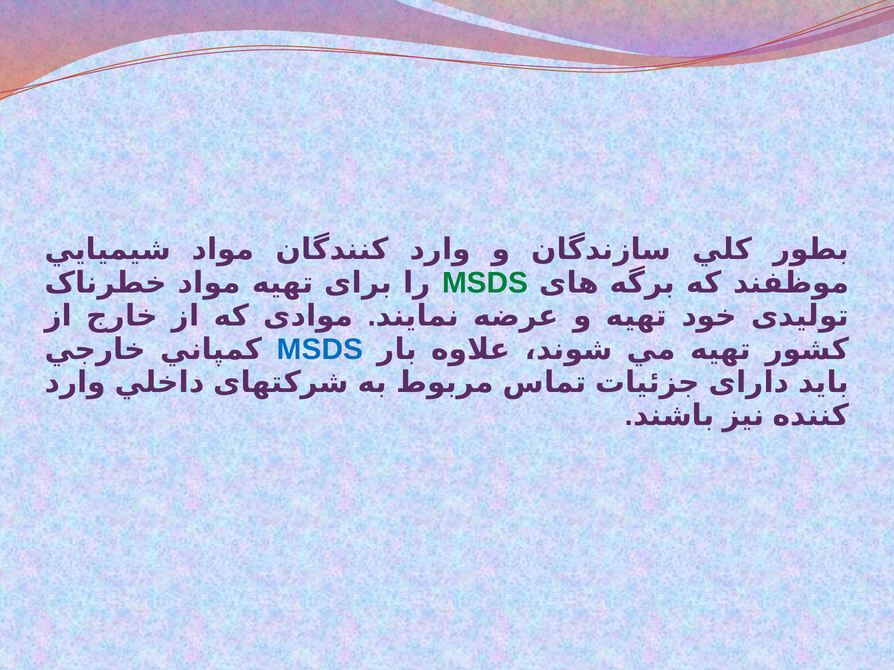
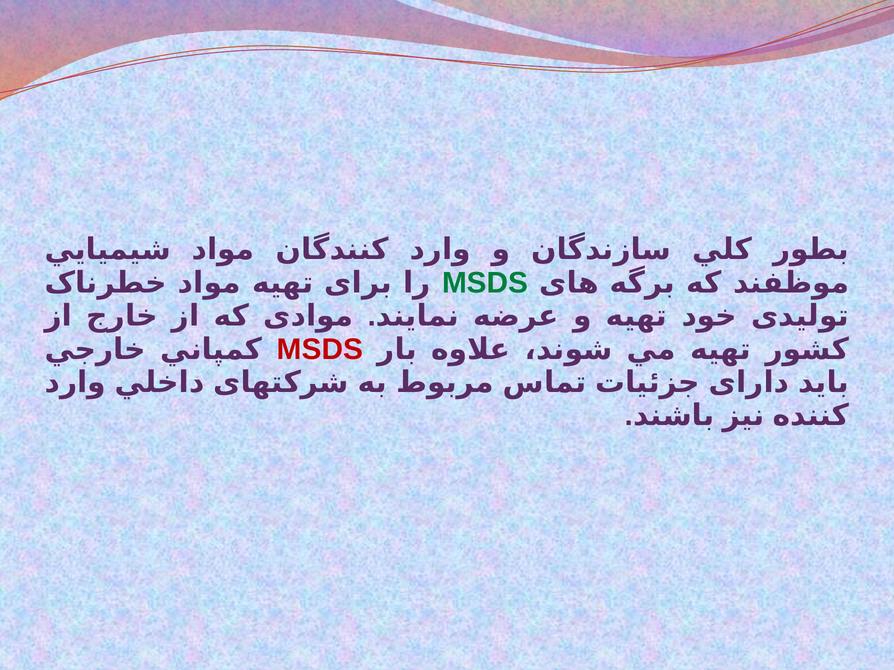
MSDS colour: blue -> red (320, 350)
